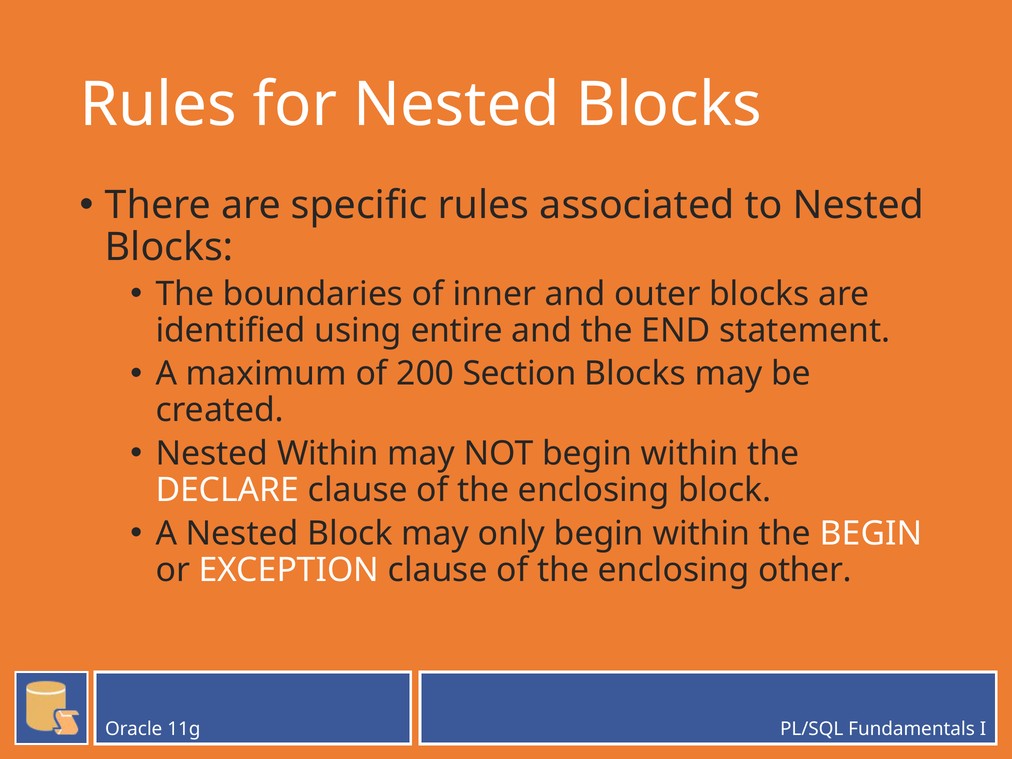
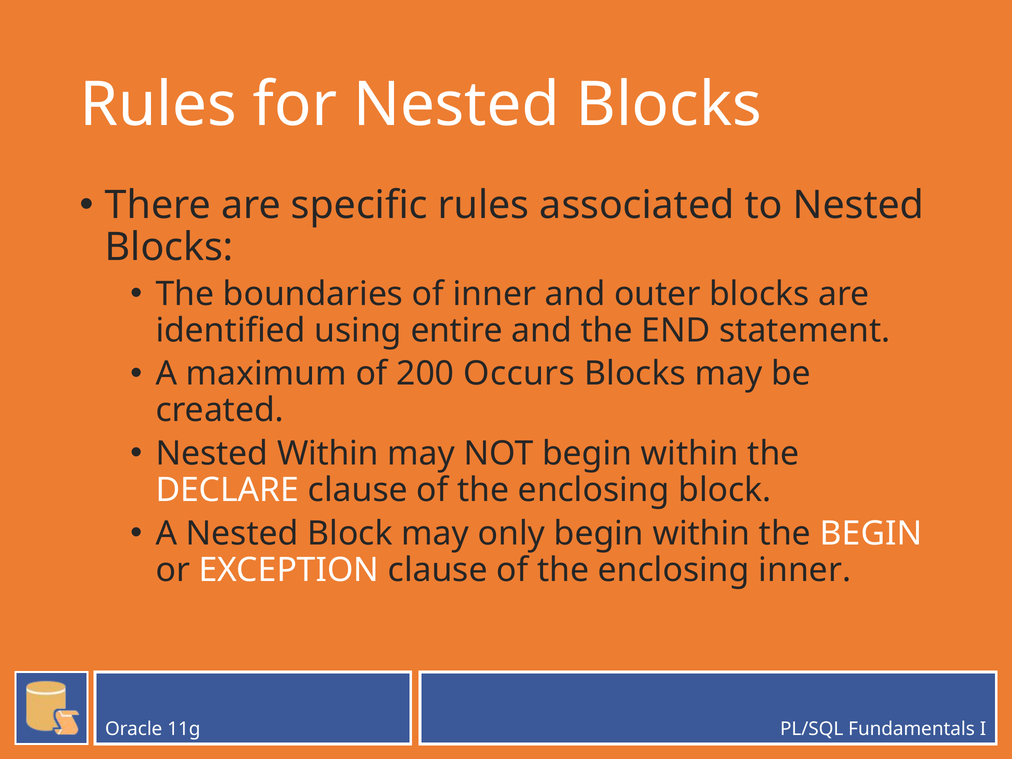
Section: Section -> Occurs (519, 374)
enclosing other: other -> inner (805, 570)
